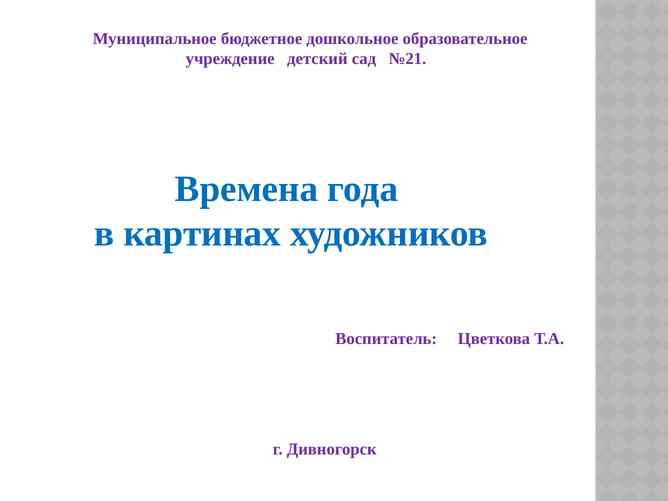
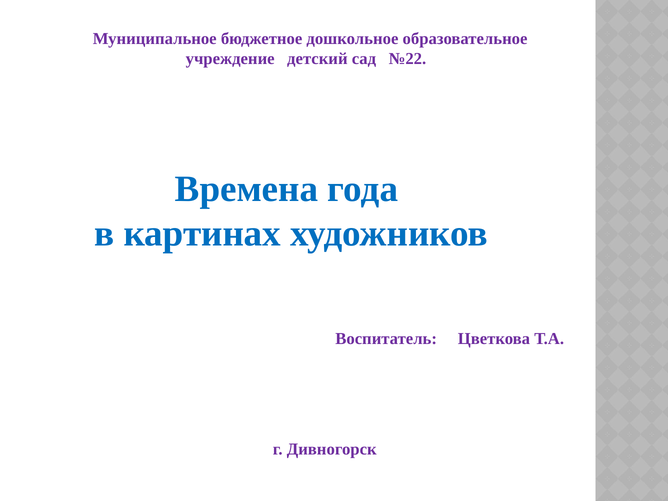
№21: №21 -> №22 (407, 59)
